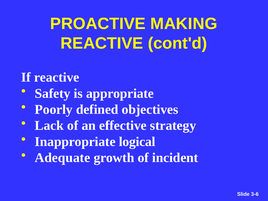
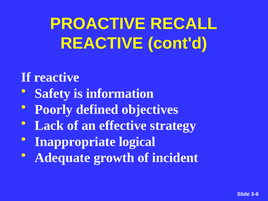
MAKING: MAKING -> RECALL (184, 24)
appropriate: appropriate -> information (120, 93)
